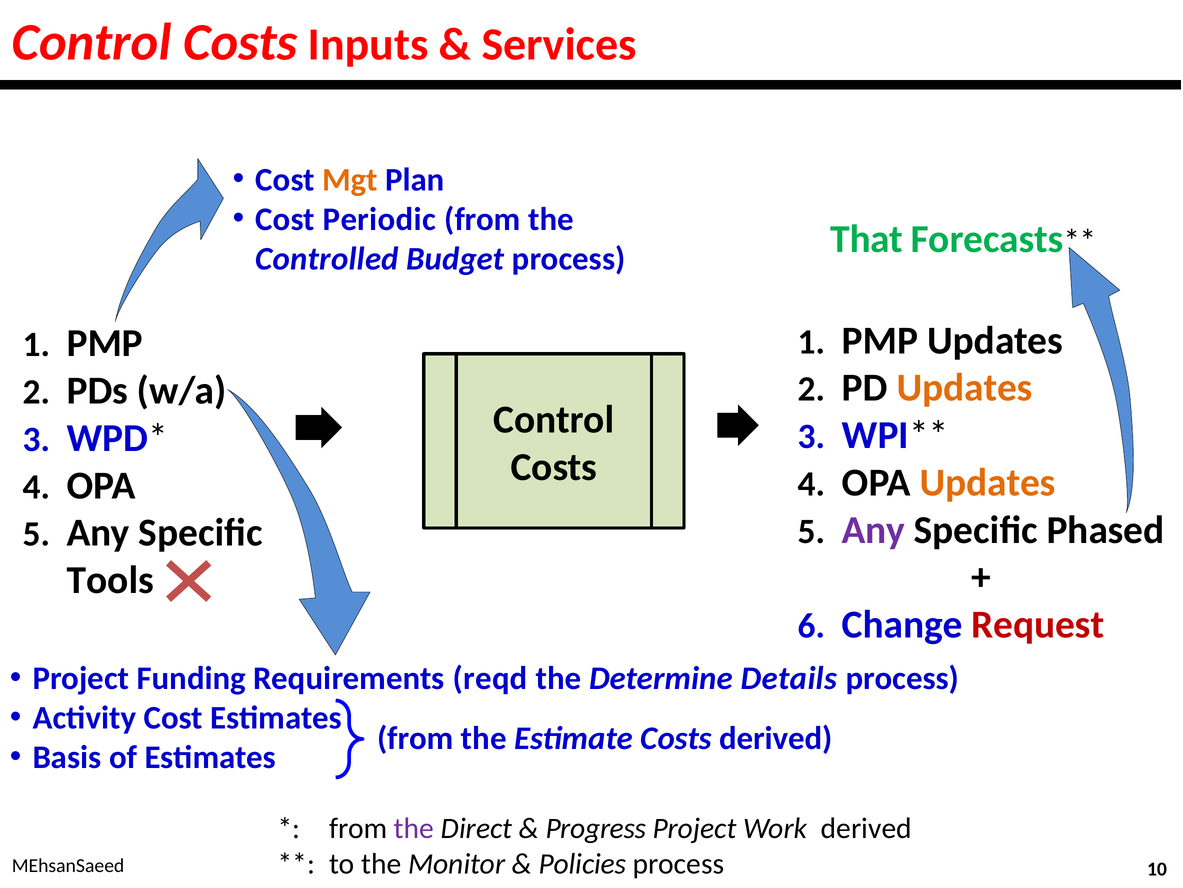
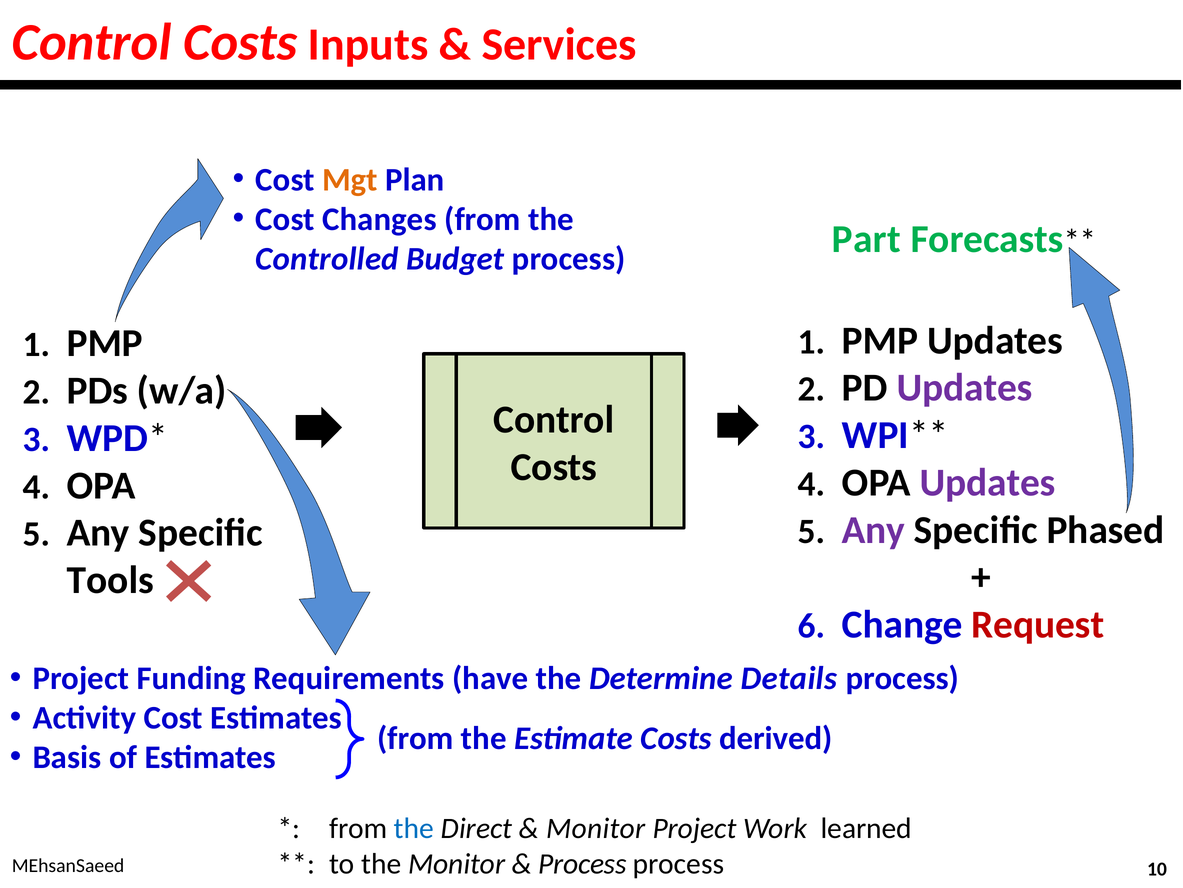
Periodic: Periodic -> Changes (379, 219)
That: That -> Part (866, 239)
Updates colour: orange -> purple (965, 388)
Updates colour: orange -> purple (988, 482)
reqd: reqd -> have (490, 678)
the colour: purple -> blue (414, 828)
Progress: Progress -> Monitor (596, 828)
Work derived: derived -> learned (866, 828)
Policies: Policies -> Process (583, 863)
